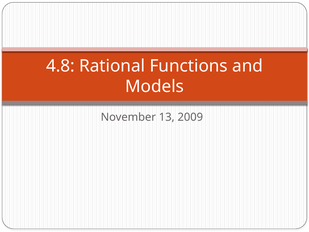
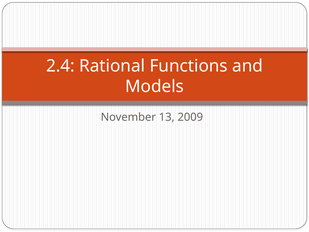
4.8: 4.8 -> 2.4 (60, 66)
